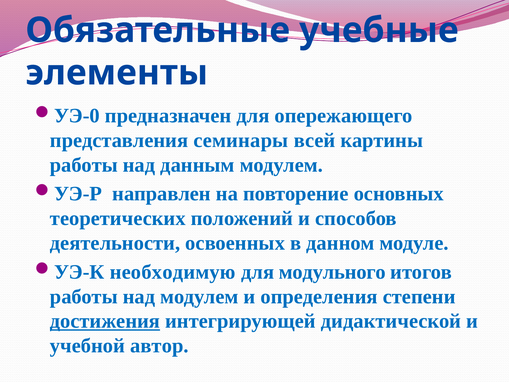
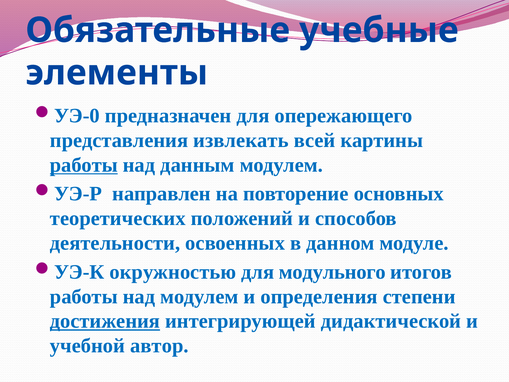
семинары: семинары -> извлекать (241, 140)
работы underline: none -> present (84, 165)
необходимую: необходимую -> окружностью (173, 272)
